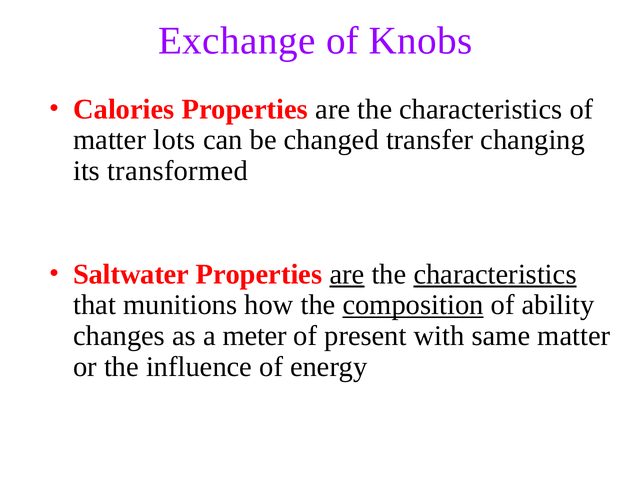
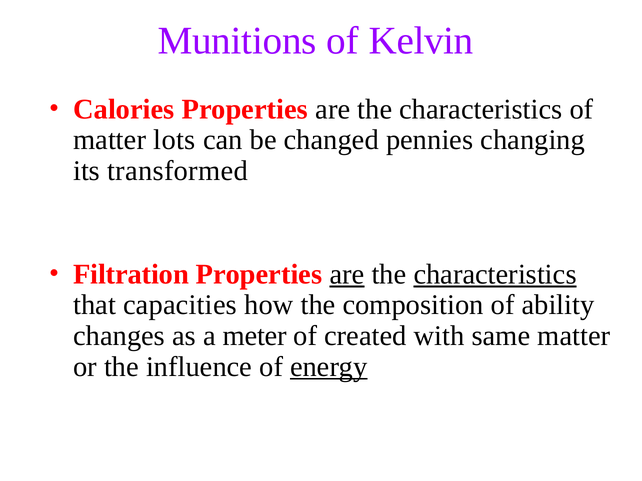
Exchange: Exchange -> Munitions (237, 41)
Knobs: Knobs -> Kelvin (421, 41)
transfer: transfer -> pennies (430, 140)
Saltwater: Saltwater -> Filtration (131, 275)
munitions: munitions -> capacities (180, 305)
composition underline: present -> none (413, 305)
present: present -> created (365, 336)
energy underline: none -> present (329, 367)
